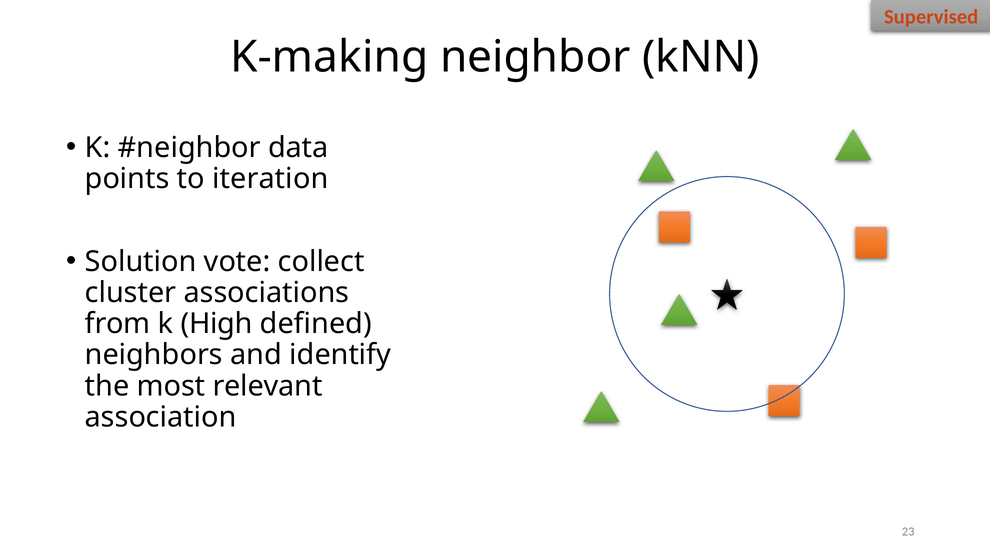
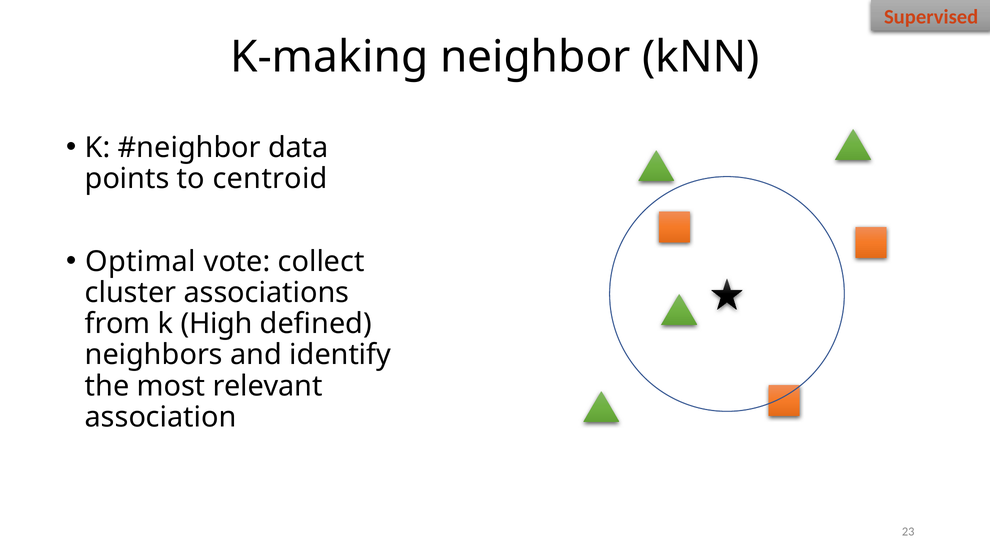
iteration: iteration -> centroid (270, 179)
Solution: Solution -> Optimal (141, 261)
